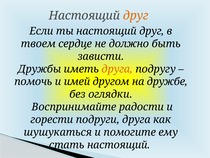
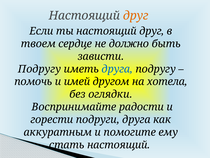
Дружбы: Дружбы -> Подругу (39, 69)
друга colour: orange -> blue (117, 69)
дружбе: дружбе -> хотела (167, 81)
шушукаться: шушукаться -> аккуратным (58, 132)
